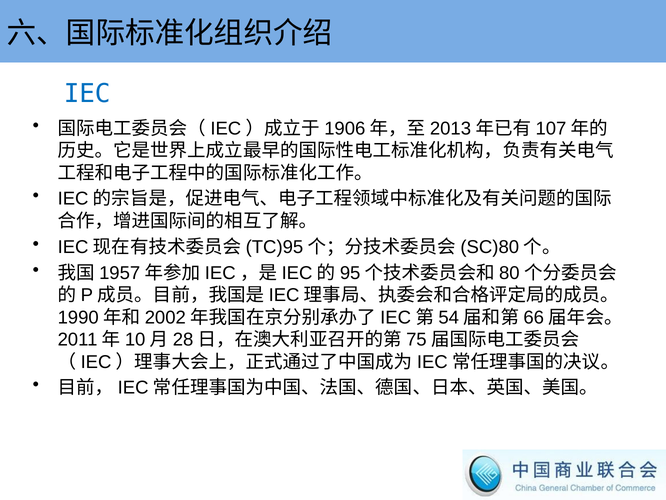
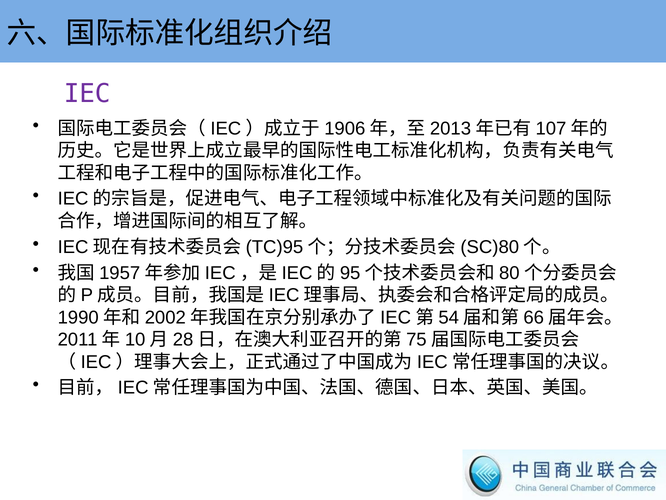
IEC colour: blue -> purple (87, 93)
